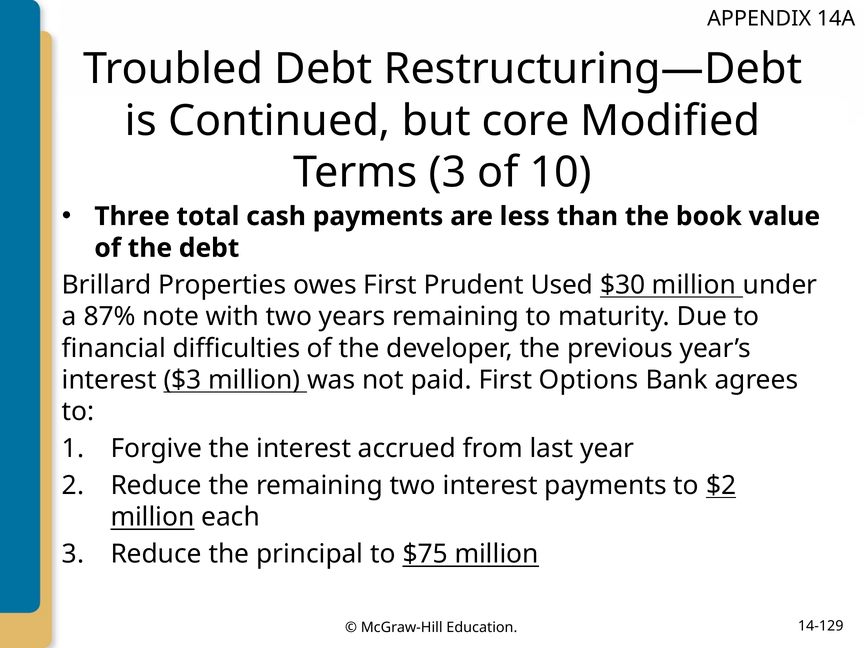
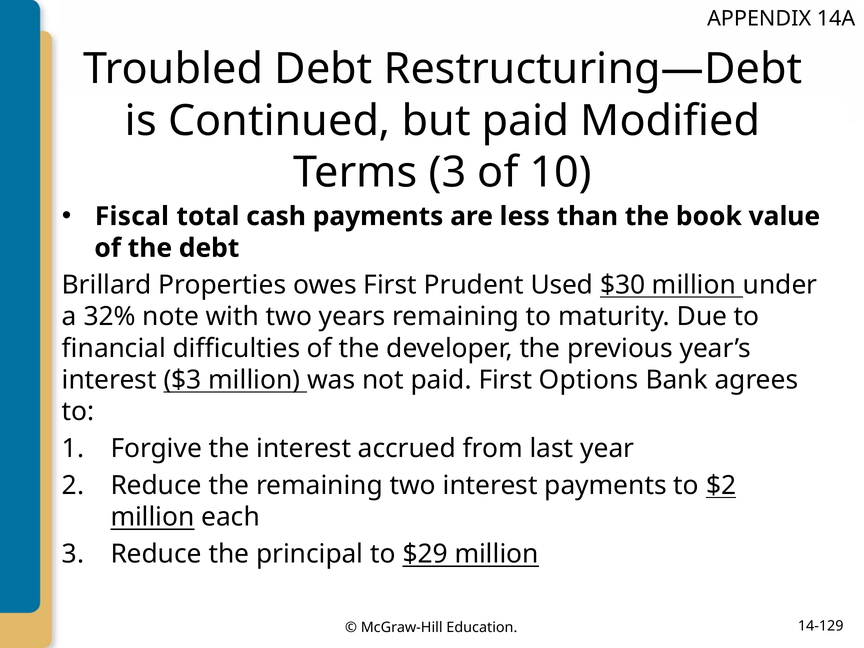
but core: core -> paid (526, 121)
Three: Three -> Fiscal (132, 216)
87%: 87% -> 32% (110, 317)
$75: $75 -> $29 (425, 554)
